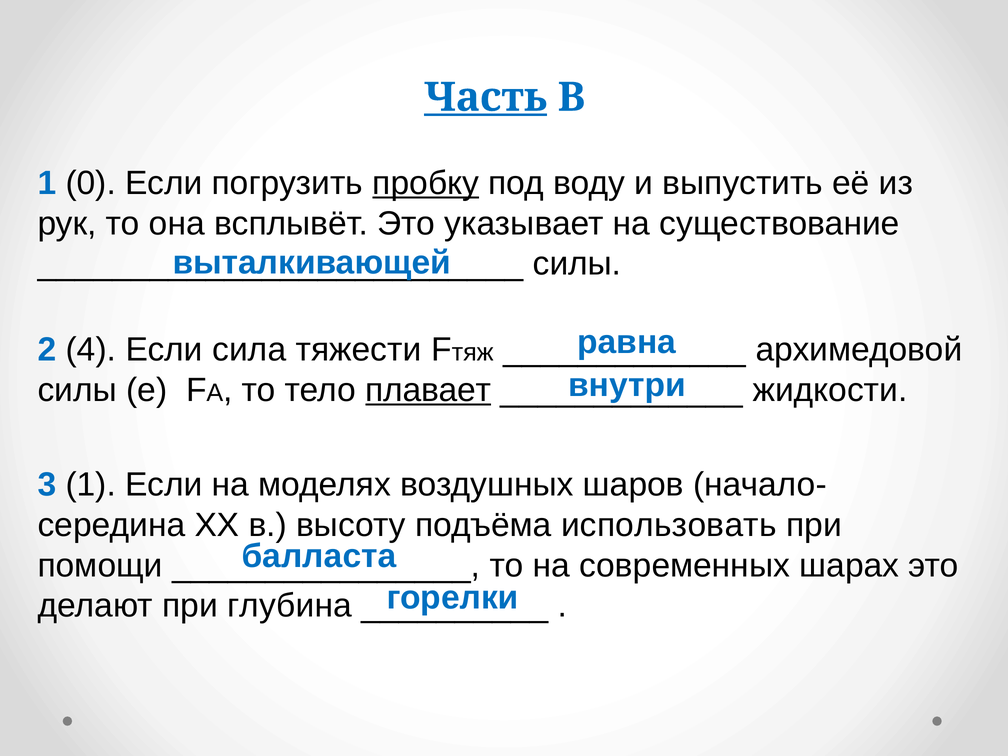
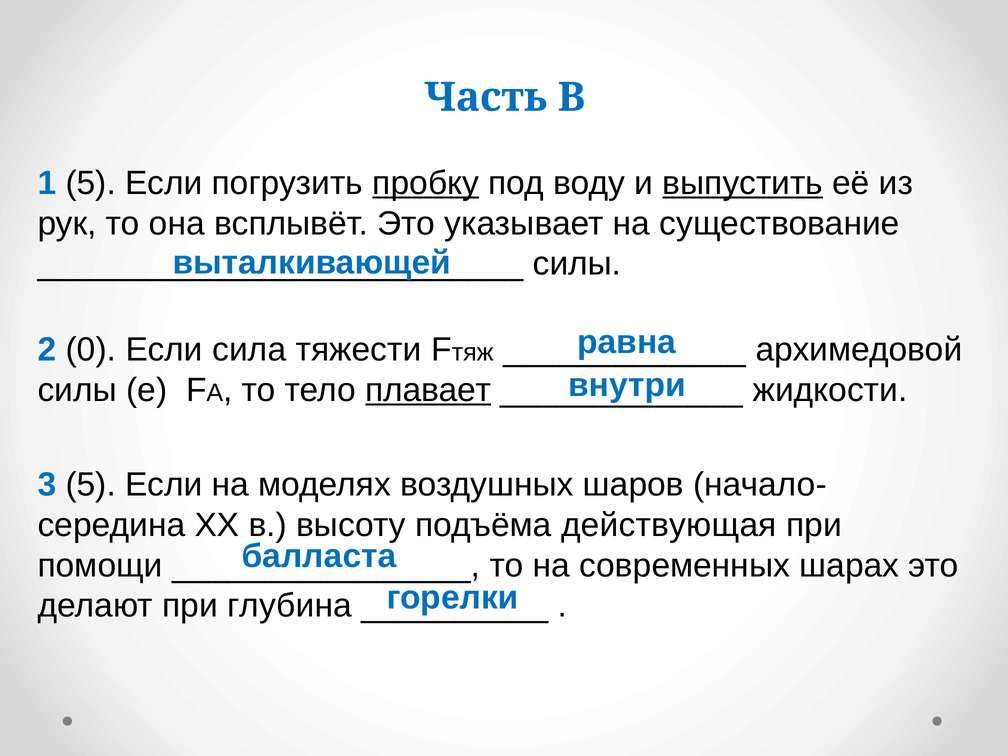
Часть underline: present -> none (486, 97)
1 0: 0 -> 5 (91, 183)
выпустить underline: none -> present (743, 183)
4: 4 -> 0 (91, 350)
3 1: 1 -> 5 (91, 485)
использовать: использовать -> действующая (669, 525)
